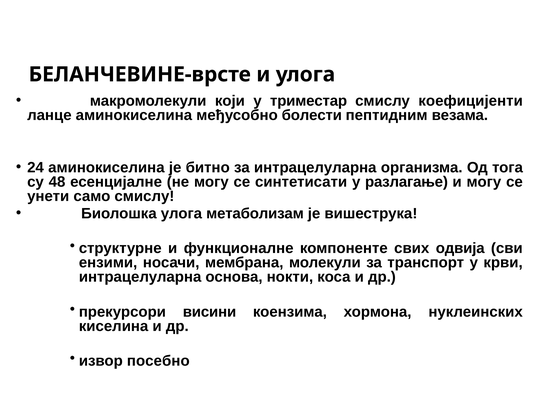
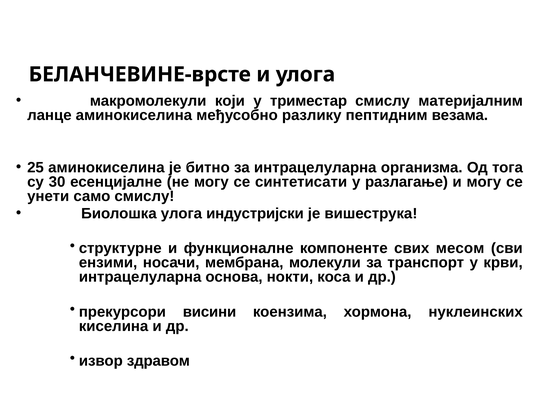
коефицијенти: коефицијенти -> материјалним (471, 101)
болести: болести -> разлику (312, 115)
24: 24 -> 25 (35, 168)
48: 48 -> 30 (57, 182)
метаболизам: метаболизам -> индустријски (255, 214)
одвија: одвија -> месом (460, 248)
посебно: посебно -> здравом (158, 361)
